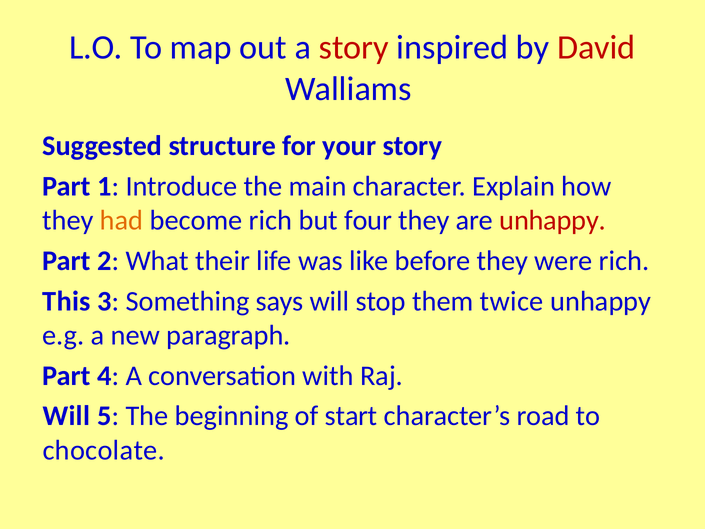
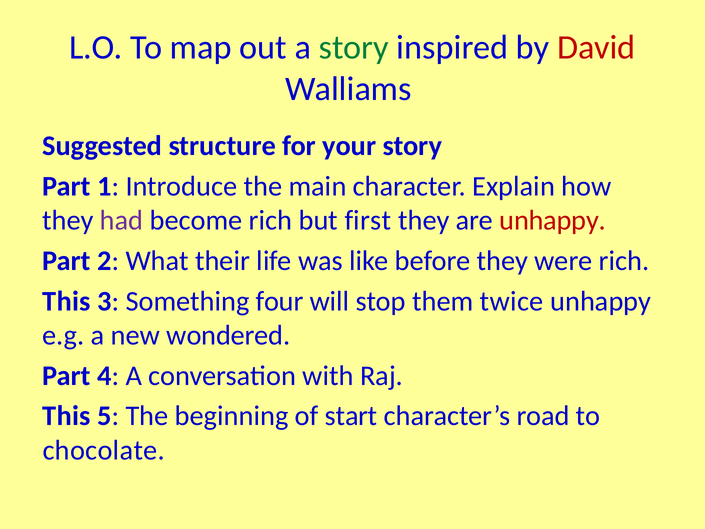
story colour: red -> green (354, 48)
had colour: orange -> purple (122, 220)
four: four -> first (368, 220)
says: says -> four (280, 301)
paragraph: paragraph -> wondered (228, 335)
Will: Will -> This (66, 416)
